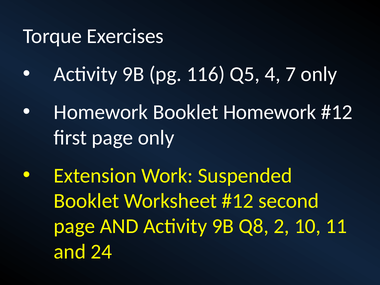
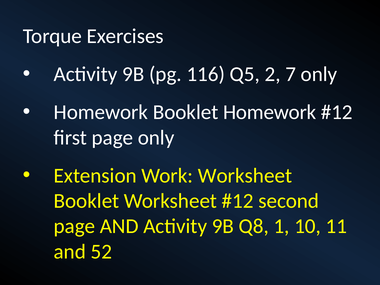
4: 4 -> 2 (273, 74)
Work Suspended: Suspended -> Worksheet (245, 176)
2: 2 -> 1 (282, 226)
24: 24 -> 52 (101, 252)
